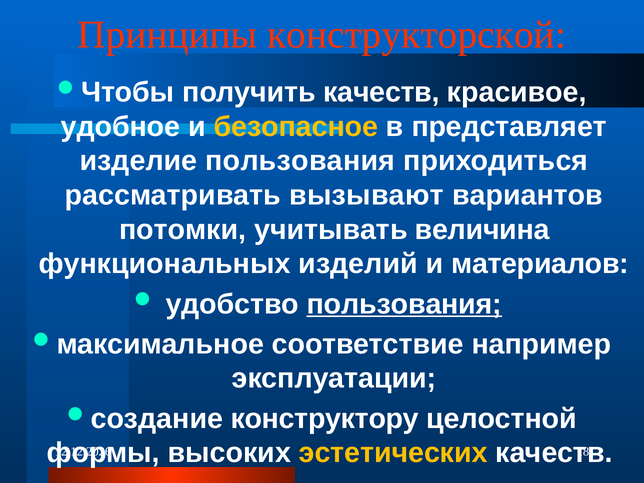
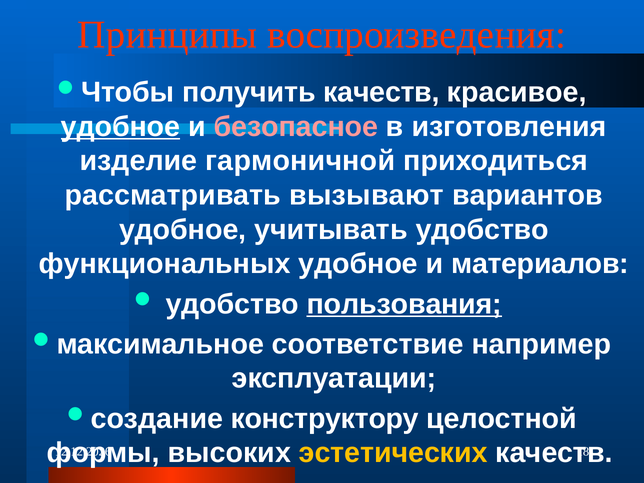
конструкторской: конструкторской -> воспроизведения (417, 35)
удобное underline: none -> present (121, 127)
безопасное colour: yellow -> pink (296, 127)
представляет: представляет -> изготовления (509, 127)
изделие пользования: пользования -> гармоничной (300, 161)
потомки: потомки -> удобное (183, 230)
учитывать величина: величина -> удобство (482, 230)
функциональных изделий: изделий -> удобное (358, 264)
